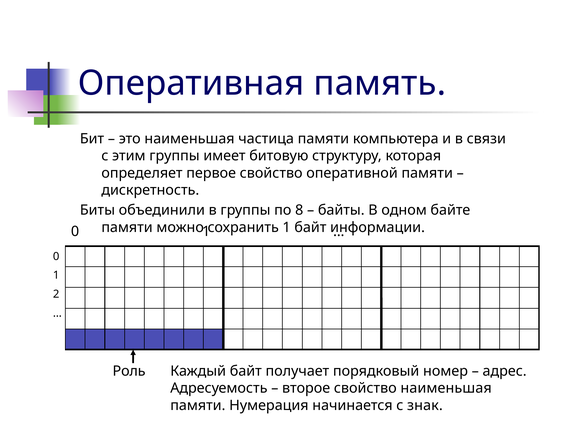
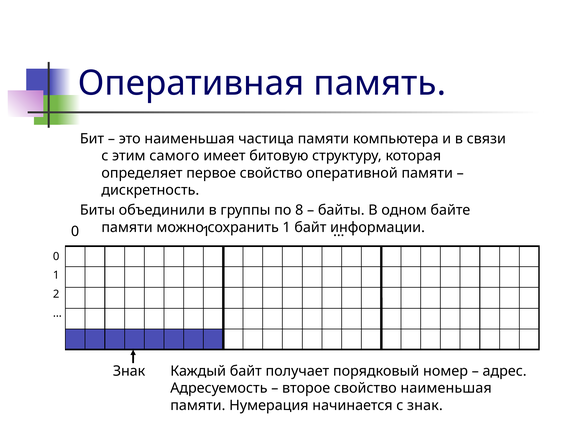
этим группы: группы -> самого (174, 156)
Роль: Роль -> Знак (129, 372)
